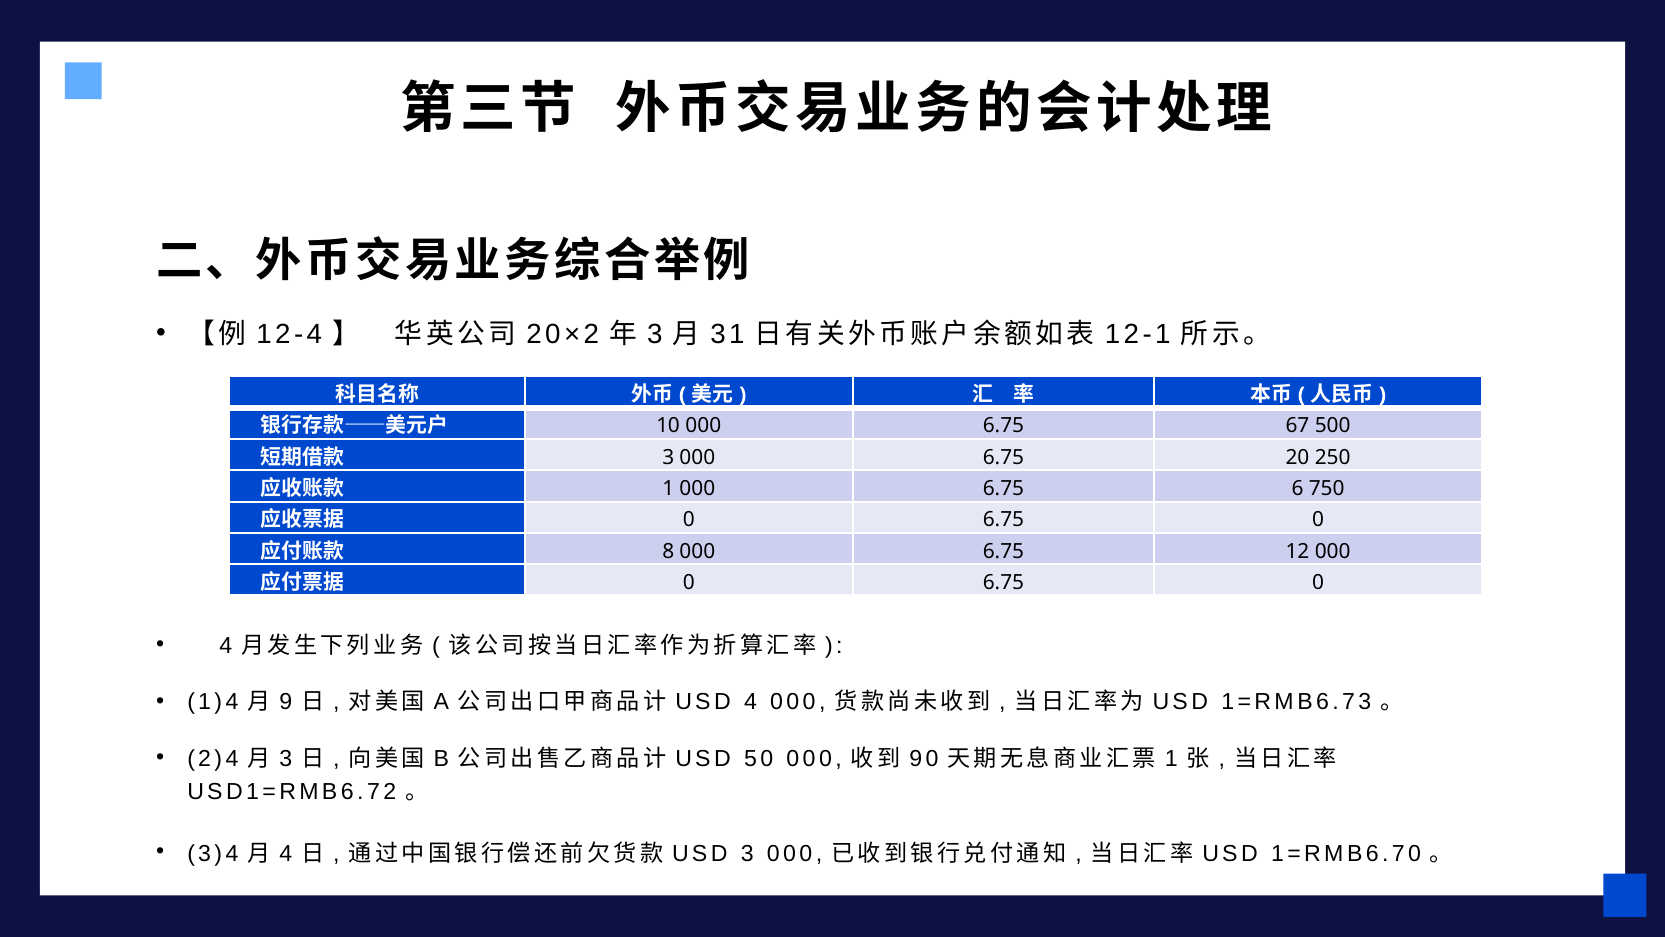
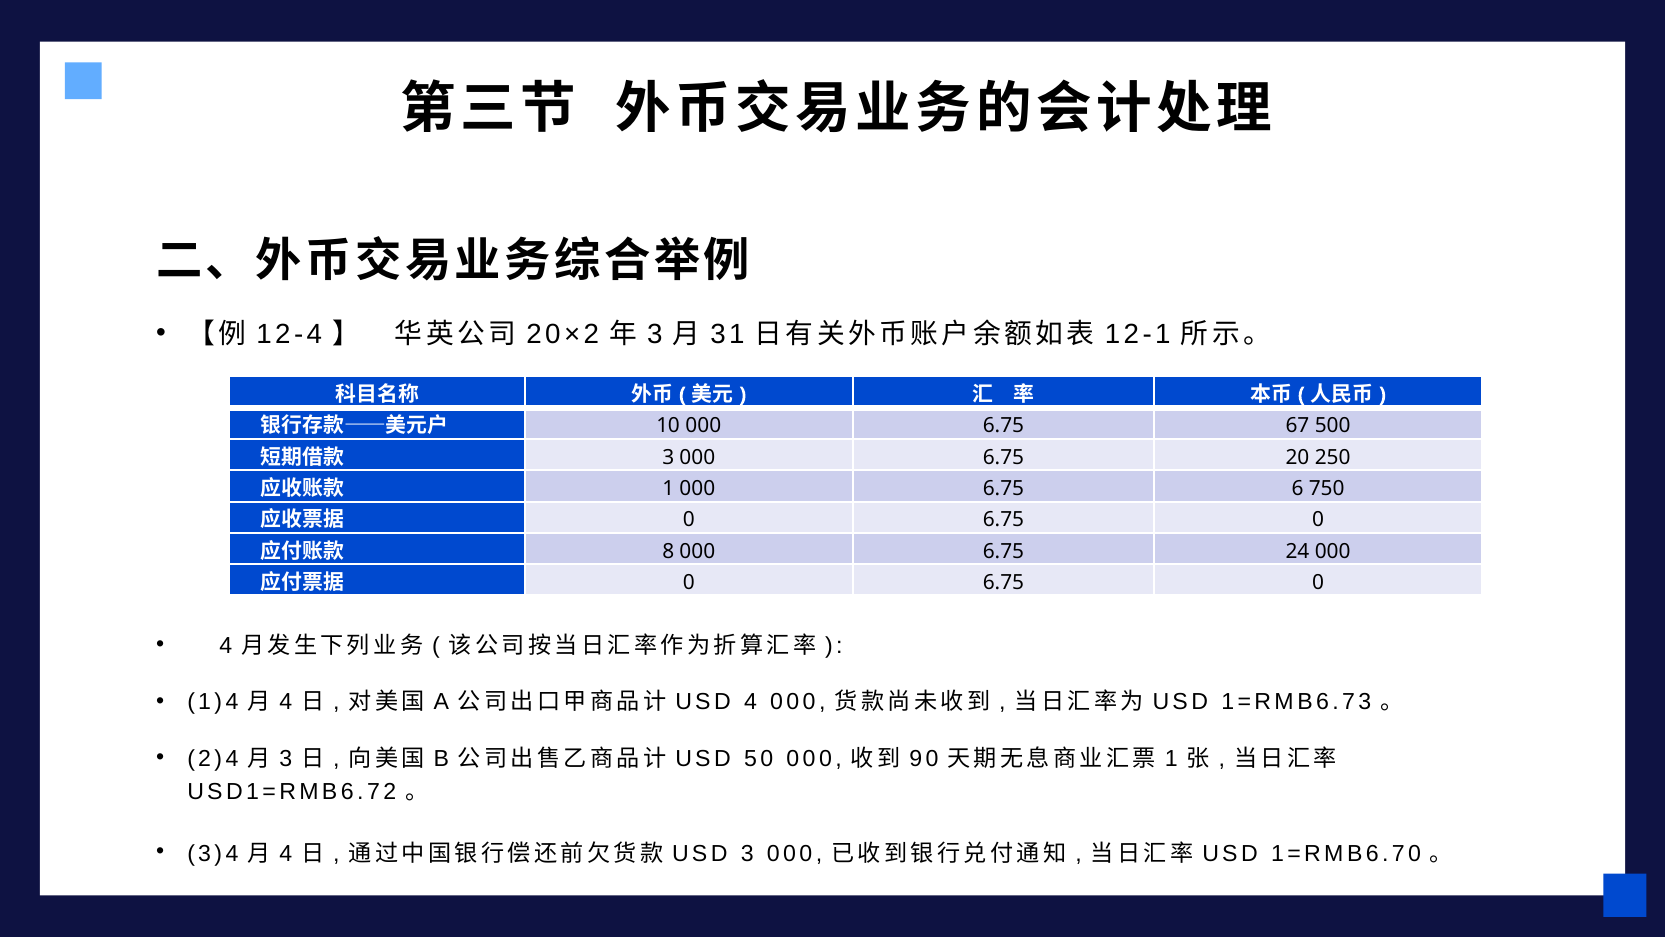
12: 12 -> 24 (1297, 551)
9: 9 -> 4 (286, 702)
